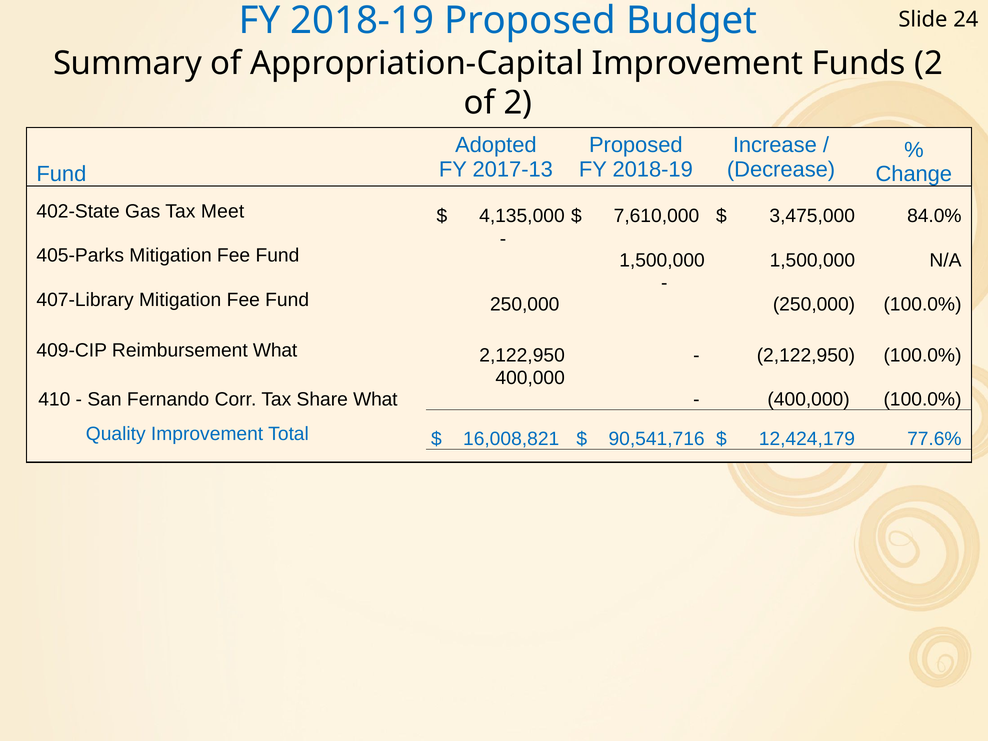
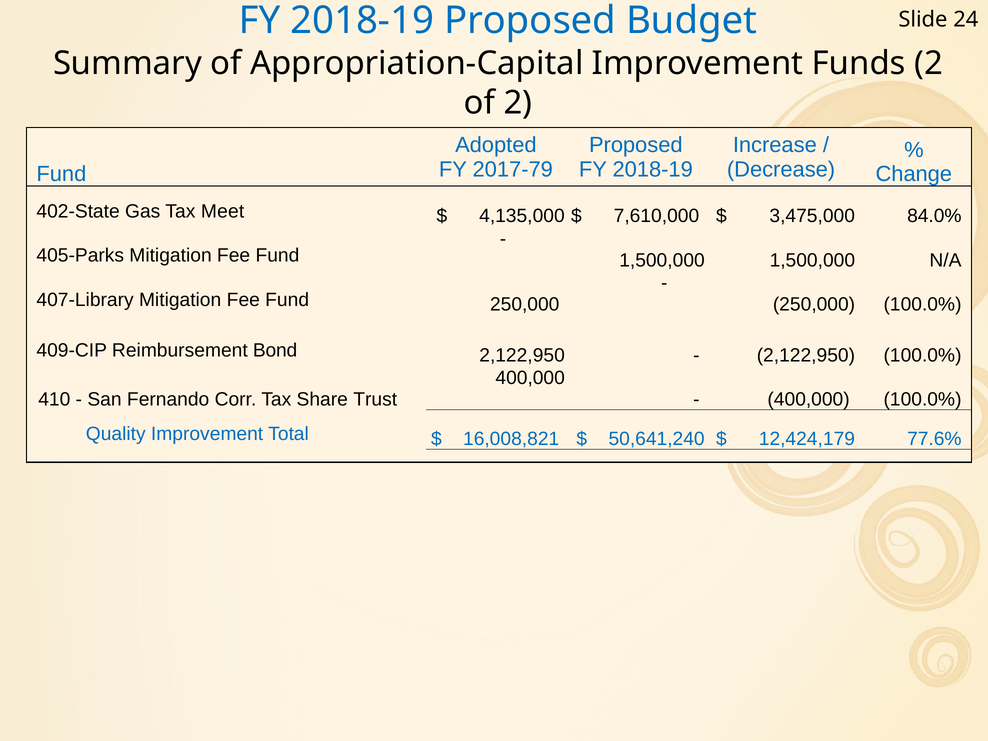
2017-13: 2017-13 -> 2017-79 (513, 169)
Reimbursement What: What -> Bond (275, 350)
Share What: What -> Trust (375, 399)
90,541,716: 90,541,716 -> 50,641,240 (657, 439)
